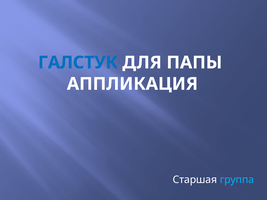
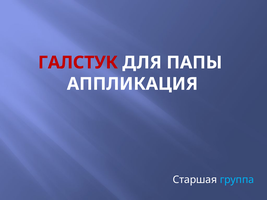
ГАЛСТУК colour: blue -> red (78, 63)
